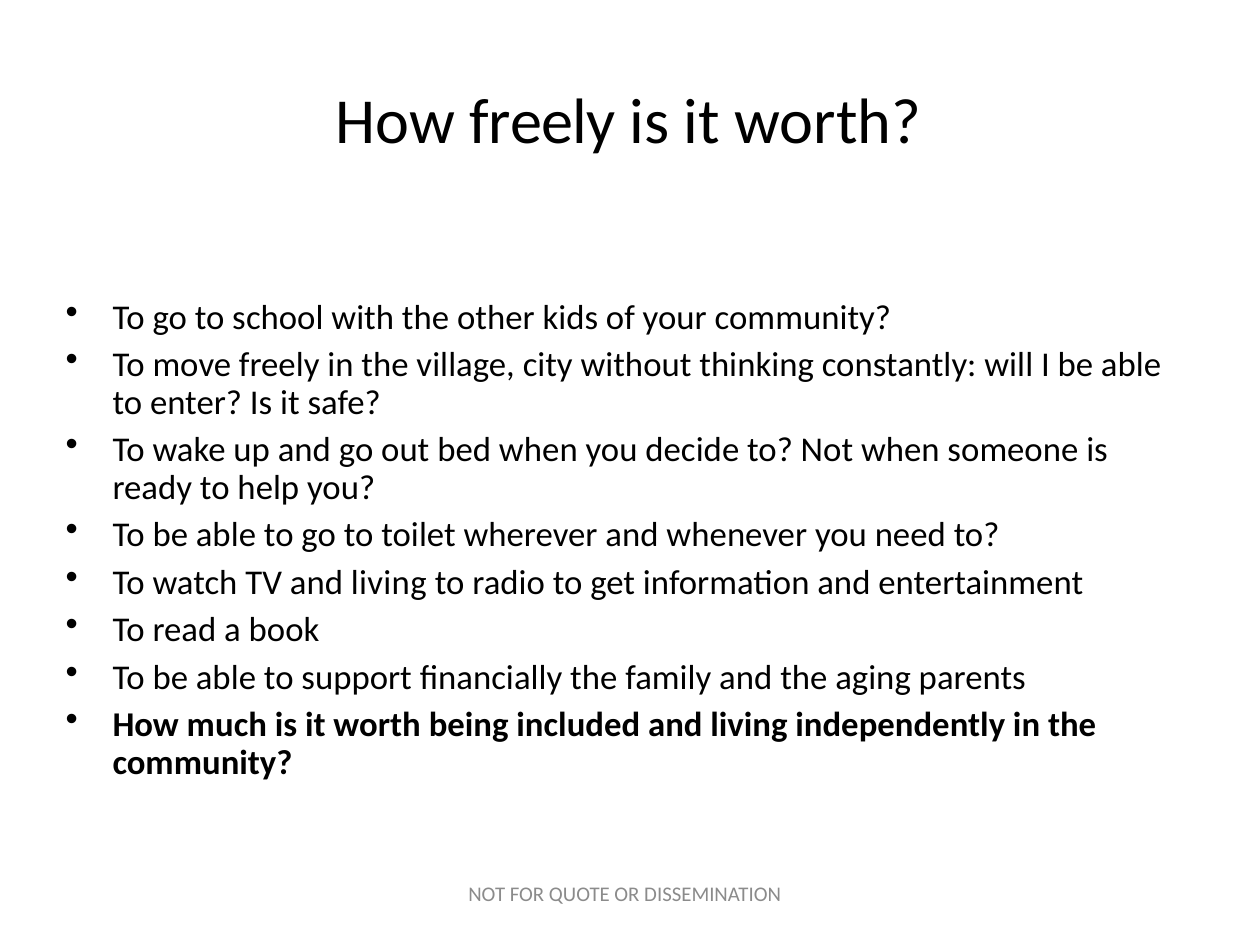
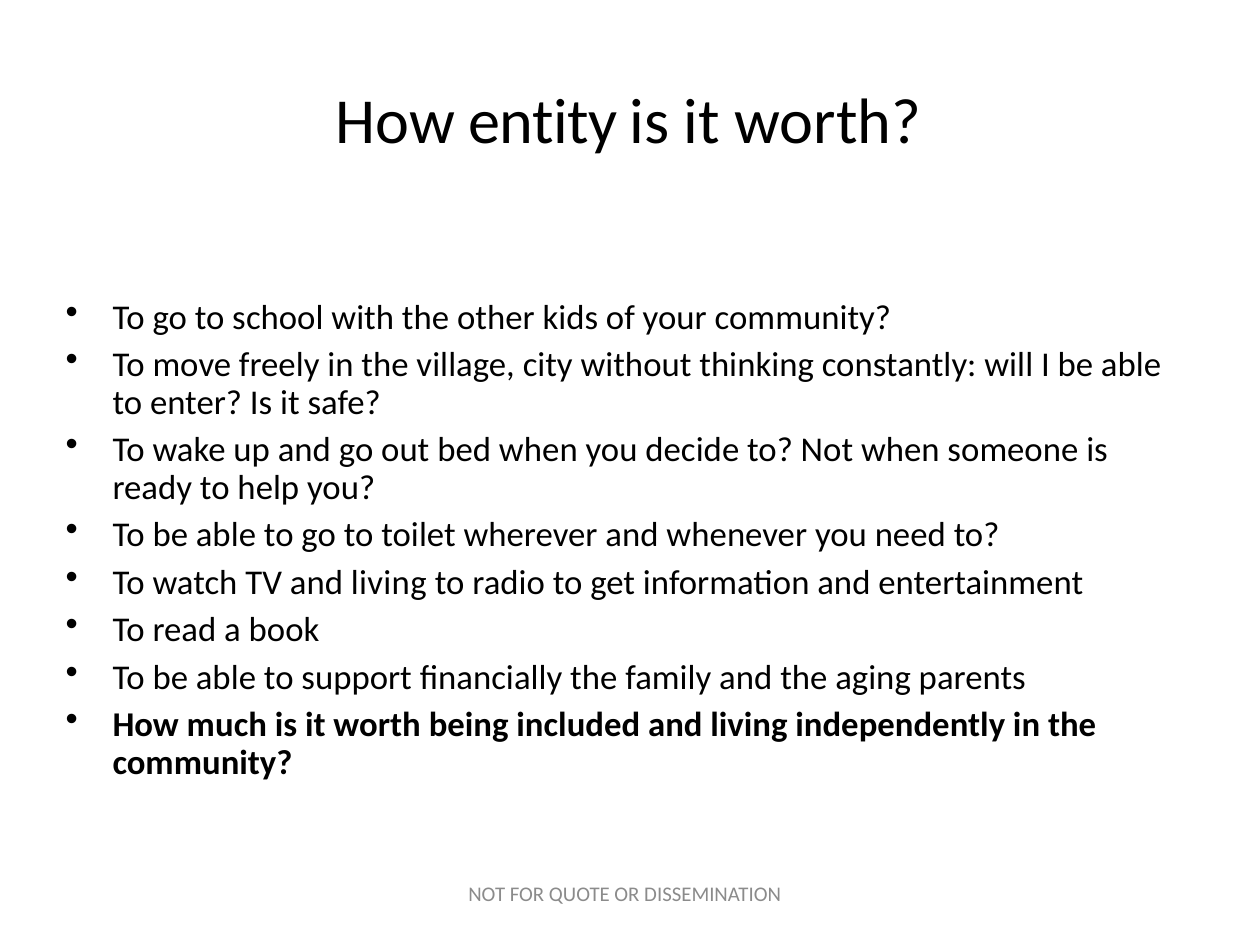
How freely: freely -> entity (543, 122)
